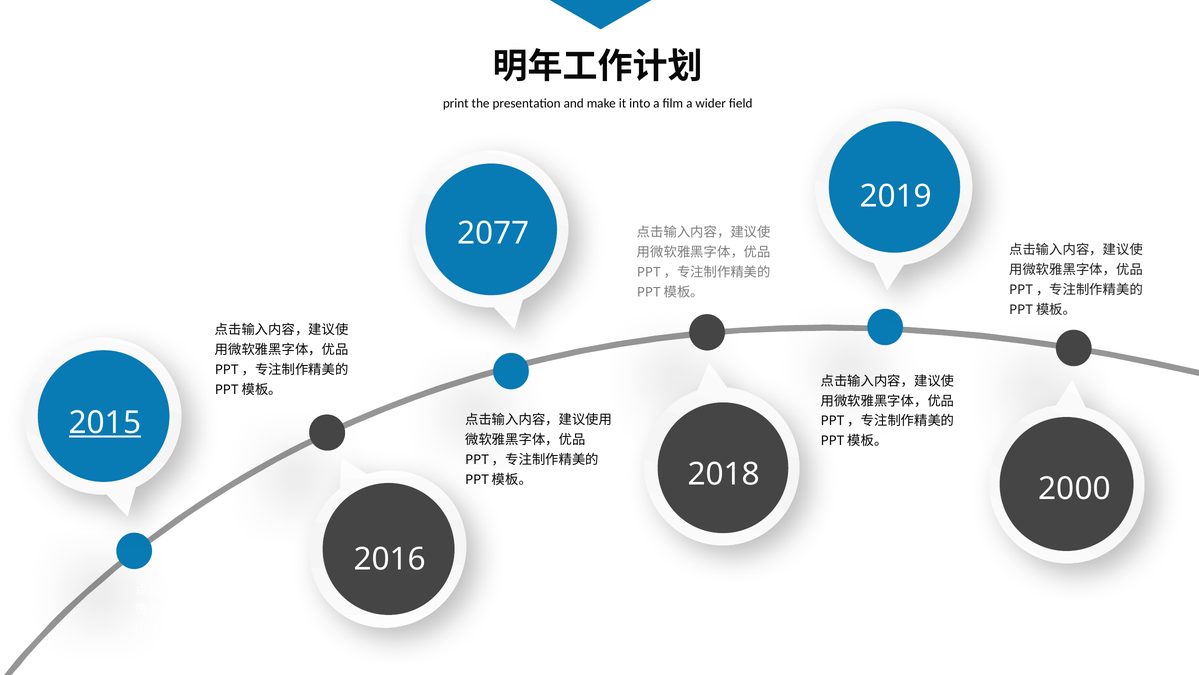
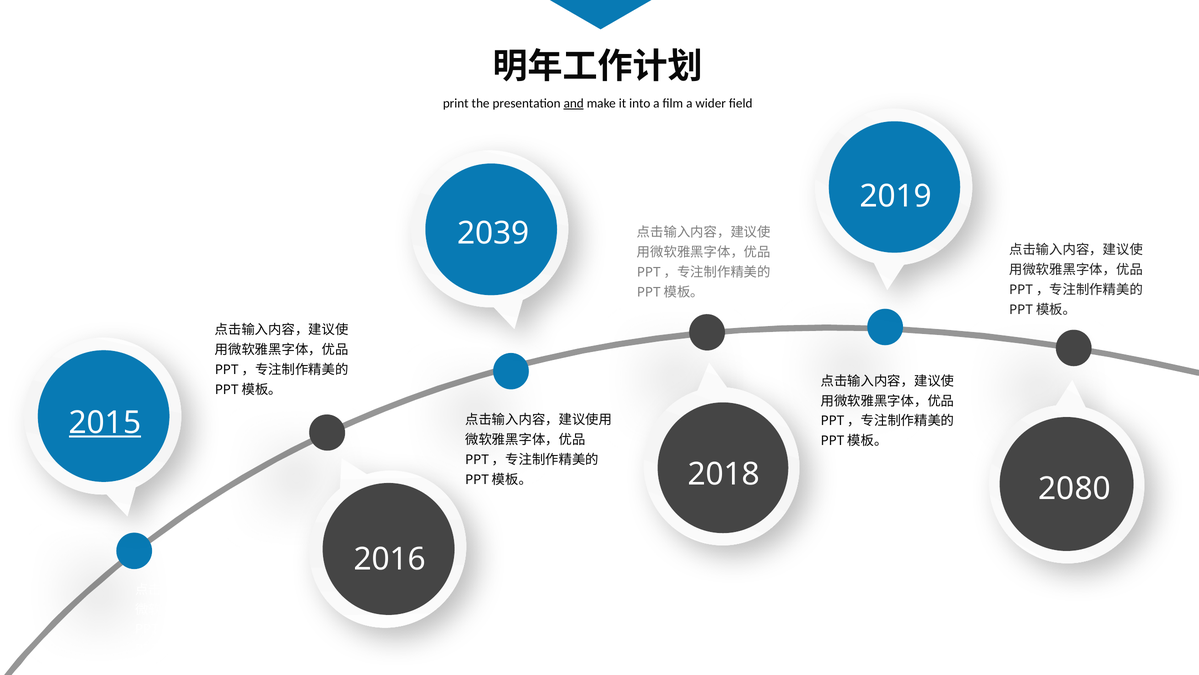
and underline: none -> present (574, 103)
2077: 2077 -> 2039 (493, 233)
2000: 2000 -> 2080 (1075, 488)
